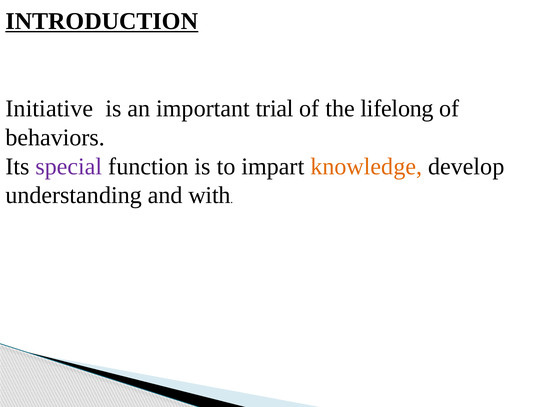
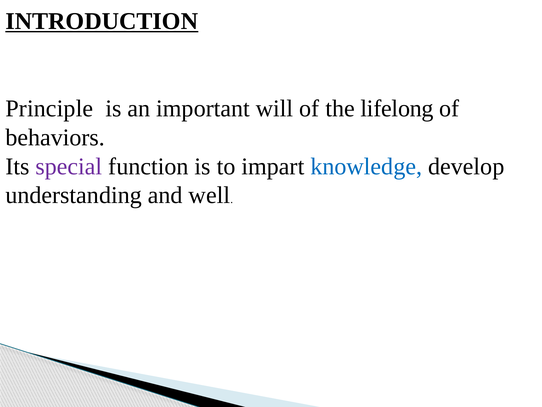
Initiative: Initiative -> Principle (49, 108)
trial: trial -> will (275, 108)
knowledge colour: orange -> blue (366, 166)
with: with -> well (209, 195)
